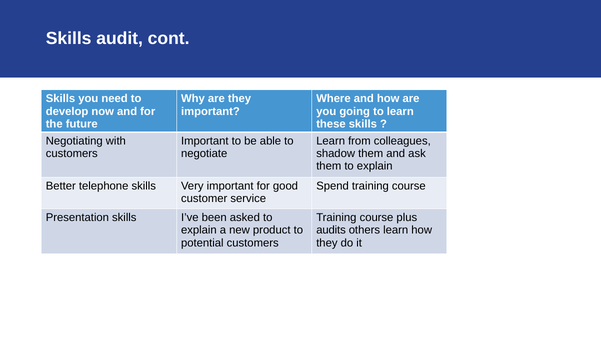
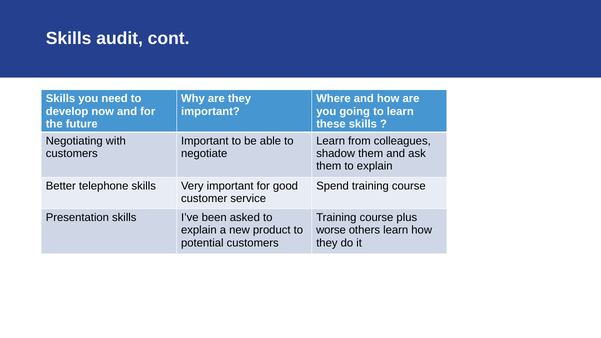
audits: audits -> worse (331, 230)
